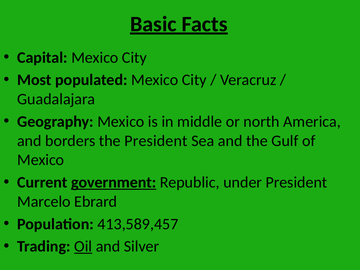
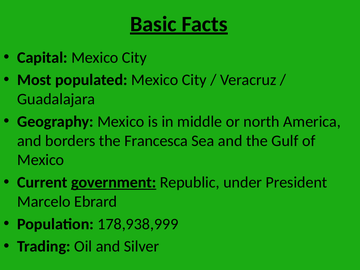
the President: President -> Francesca (156, 141)
413,589,457: 413,589,457 -> 178,938,999 (138, 224)
Oil underline: present -> none (83, 246)
